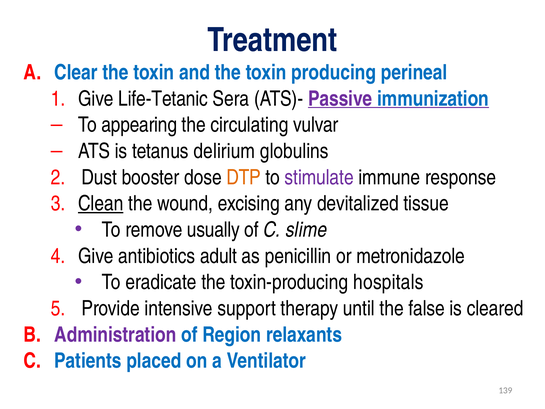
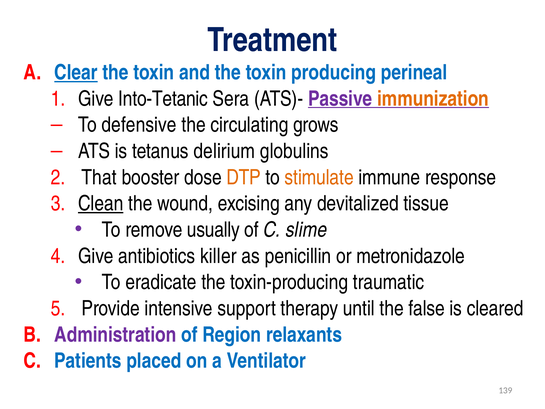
Clear underline: none -> present (76, 72)
Life-Tetanic: Life-Tetanic -> Into-Tetanic (163, 99)
immunization colour: blue -> orange (433, 99)
appearing: appearing -> defensive (139, 125)
vulvar: vulvar -> grows (316, 125)
Dust: Dust -> That (99, 177)
stimulate colour: purple -> orange (319, 177)
adult: adult -> killer (218, 256)
hospitals: hospitals -> traumatic (389, 282)
